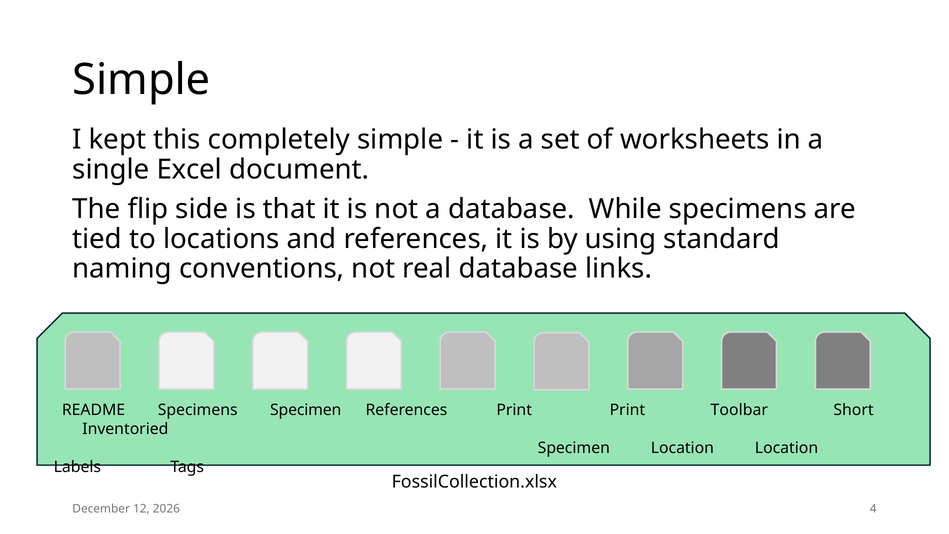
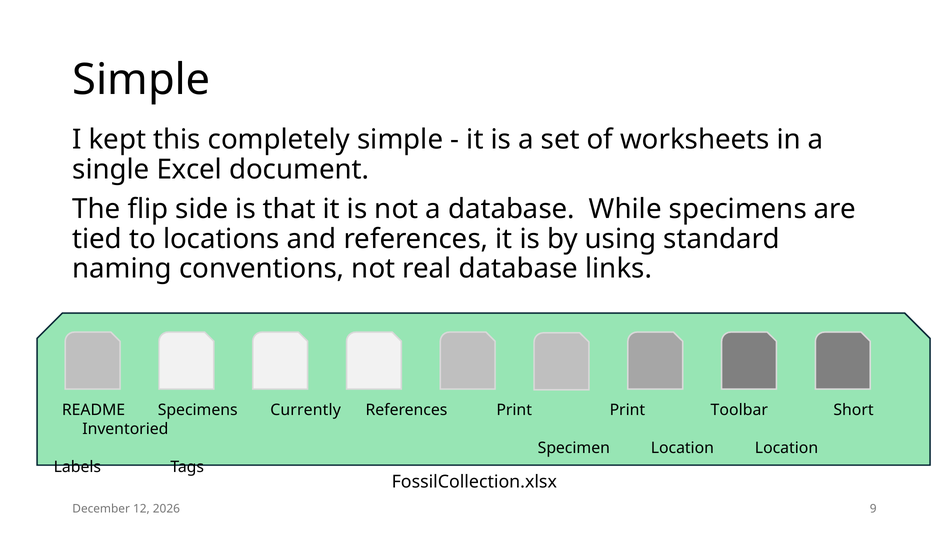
Specimens Specimen: Specimen -> Currently (306, 410)
4: 4 -> 9 (873, 509)
